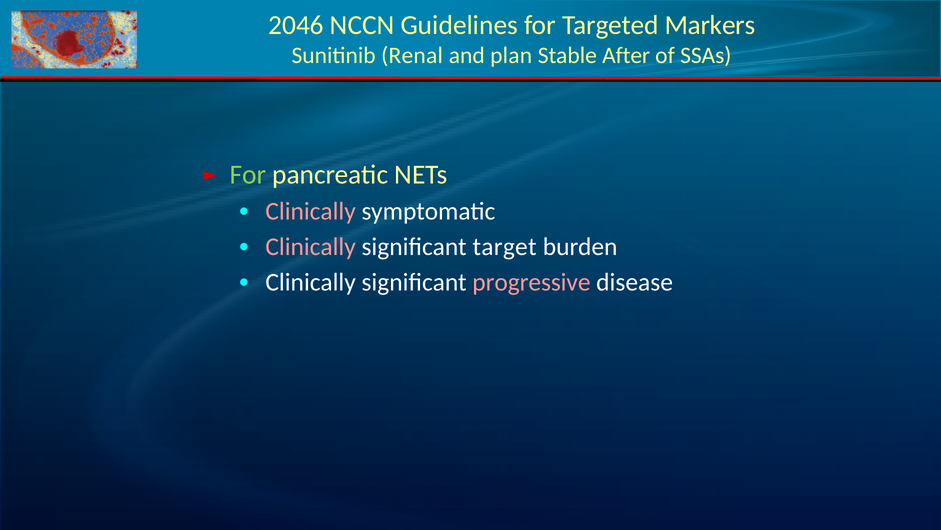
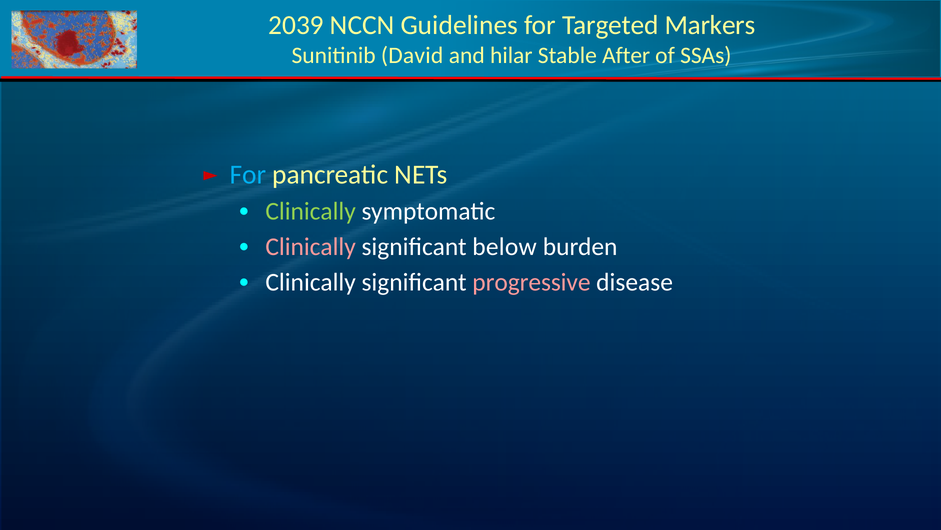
2046: 2046 -> 2039 (296, 25)
Renal: Renal -> David (412, 55)
plan: plan -> hilar (511, 55)
For colour: light green -> light blue (248, 174)
Clinically colour: pink -> light green (311, 211)
target: target -> below (505, 246)
